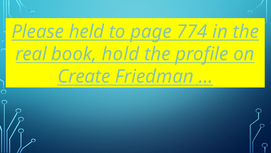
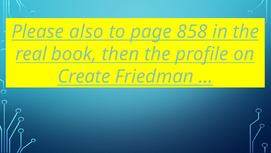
held: held -> also (86, 32)
774: 774 -> 858 (192, 32)
hold: hold -> then (121, 54)
